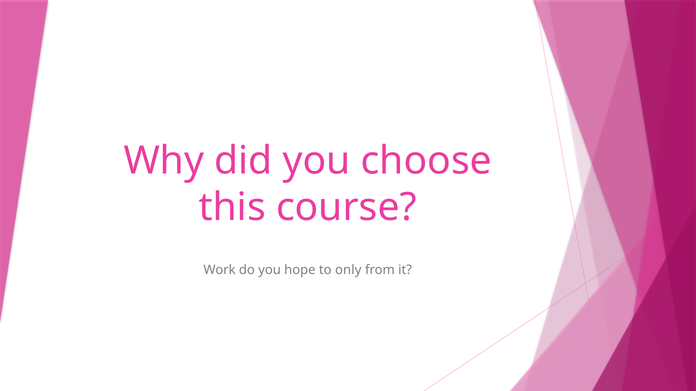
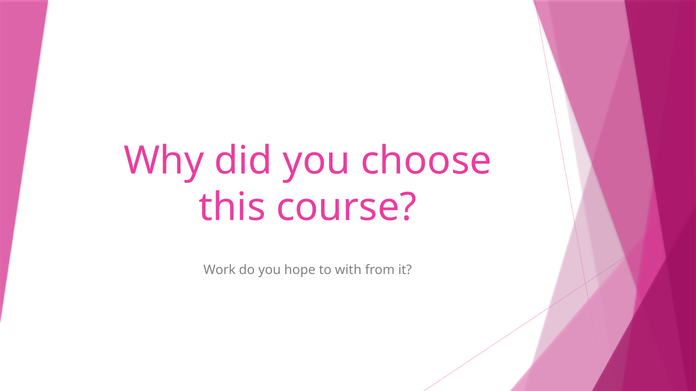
only: only -> with (348, 270)
